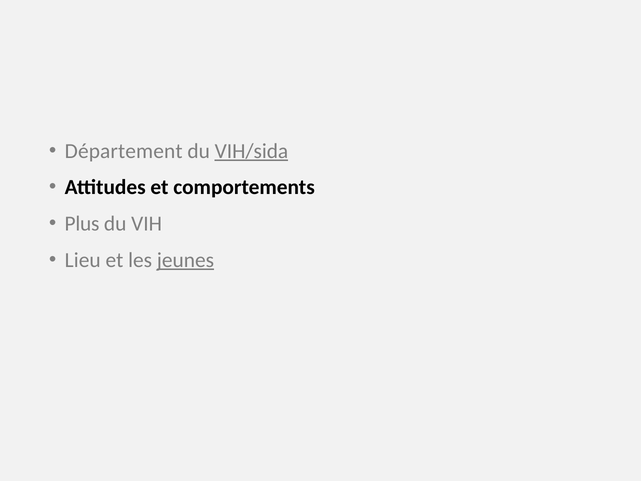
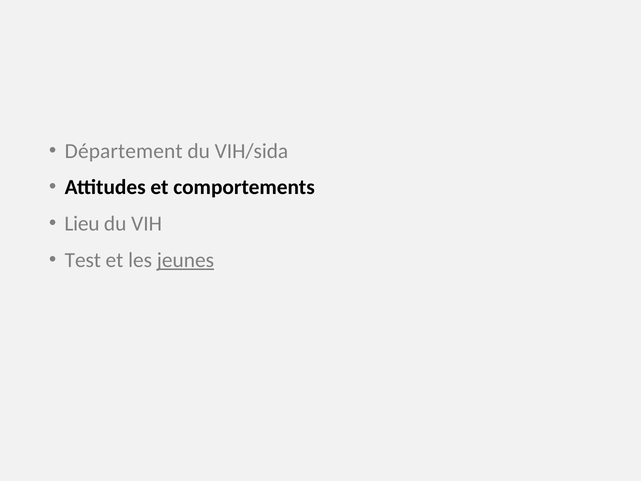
VIH/sida underline: present -> none (251, 151)
Plus: Plus -> Lieu (82, 224)
Lieu: Lieu -> Test (83, 260)
